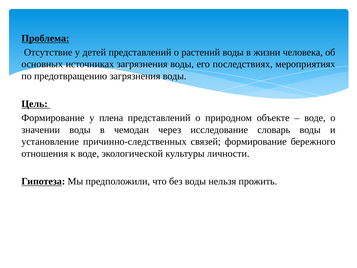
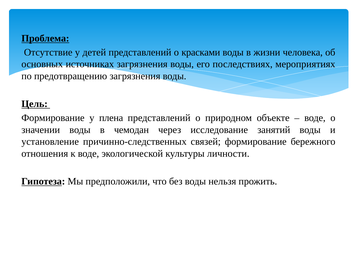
растений: растений -> красками (201, 52)
словарь: словарь -> занятий (274, 130)
